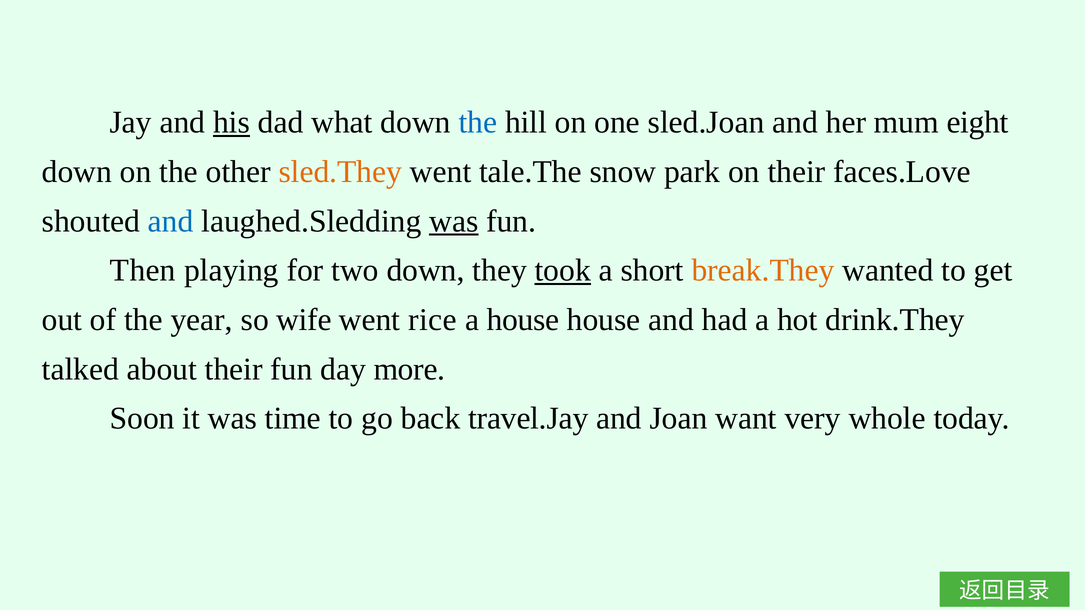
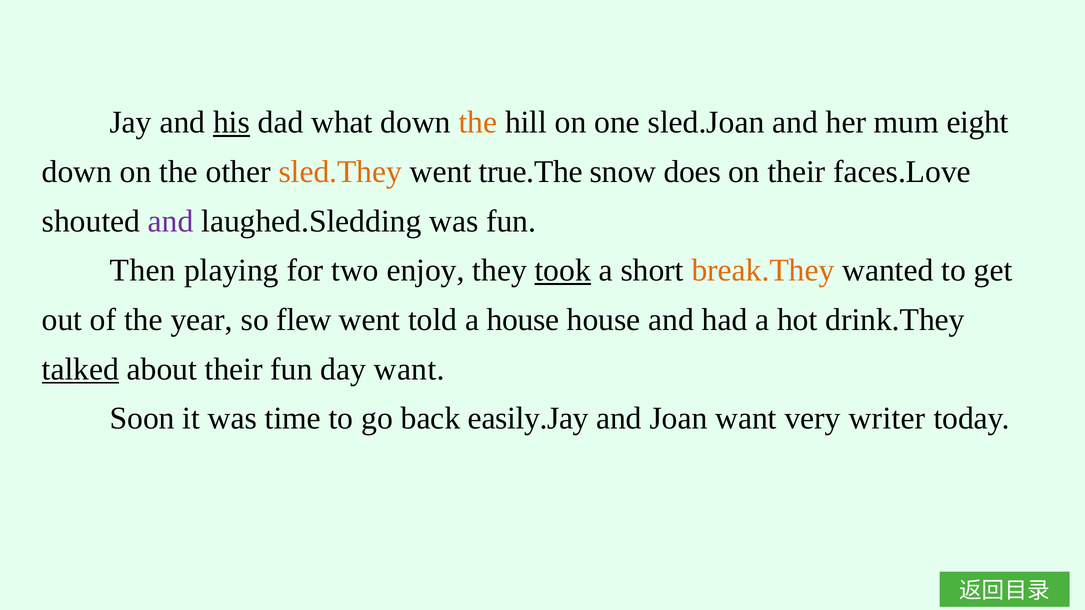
the colour: blue -> orange (478, 122)
tale.The: tale.The -> true.The (531, 172)
park: park -> does (692, 172)
and colour: blue -> purple (171, 221)
was underline: present -> none (454, 221)
two down: down -> enjoy (426, 271)
wife: wife -> flew (304, 320)
rice: rice -> told (433, 320)
talked underline: none -> present (80, 369)
day more: more -> want (409, 369)
travel.Jay: travel.Jay -> easily.Jay (528, 419)
whole: whole -> writer (887, 419)
